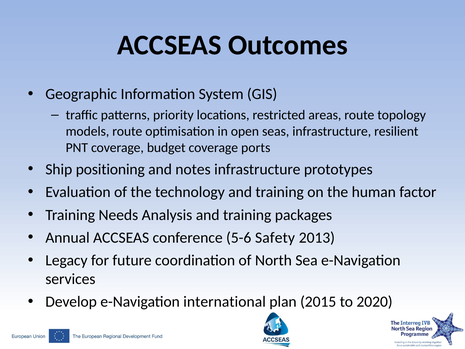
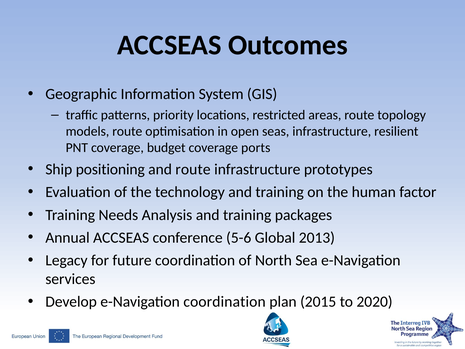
and notes: notes -> route (193, 169)
Safety: Safety -> Global (275, 237)
e-Navigation international: international -> coordination (225, 302)
